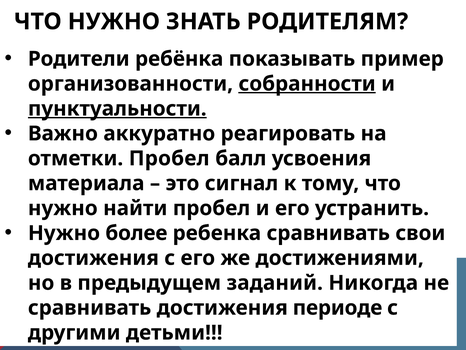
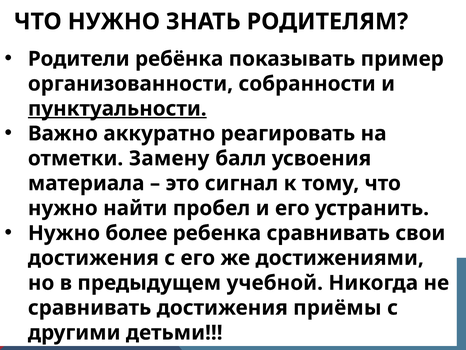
собранности underline: present -> none (307, 84)
отметки Пробел: Пробел -> Замену (169, 158)
заданий: заданий -> учебной (275, 283)
периоде: периоде -> приёмы (337, 307)
